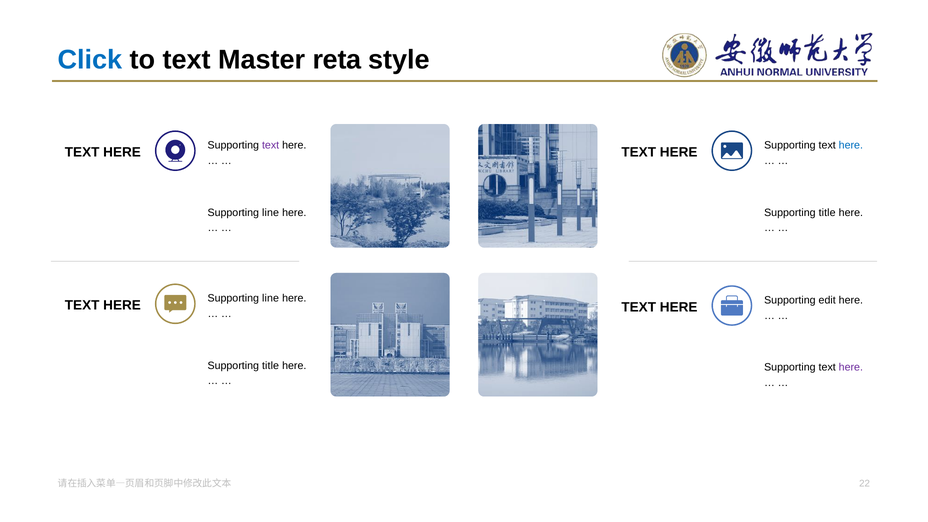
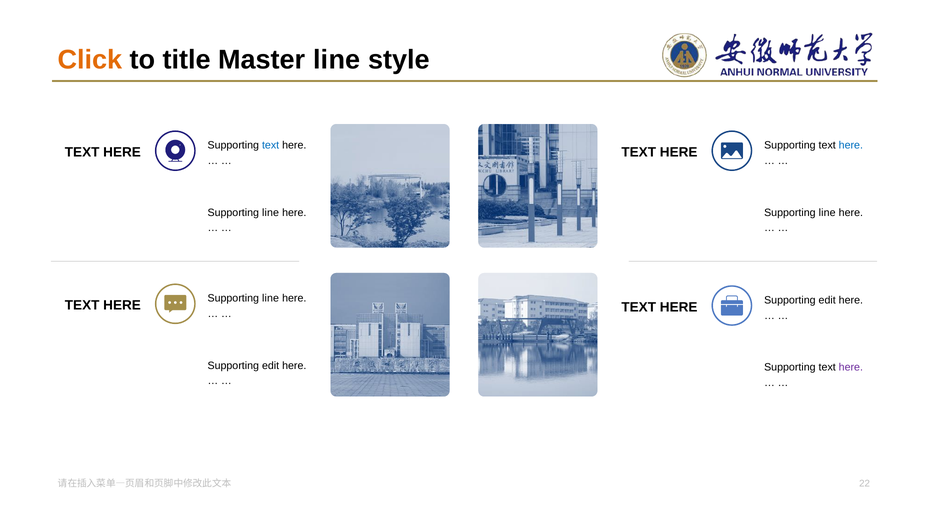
Click colour: blue -> orange (90, 60)
to text: text -> title (187, 60)
Master reta: reta -> line (337, 60)
text colour: purple -> blue (271, 145)
title: title -> line (827, 213)
title: title -> edit (271, 366)
